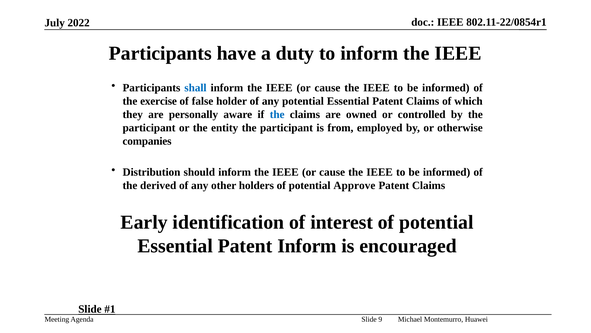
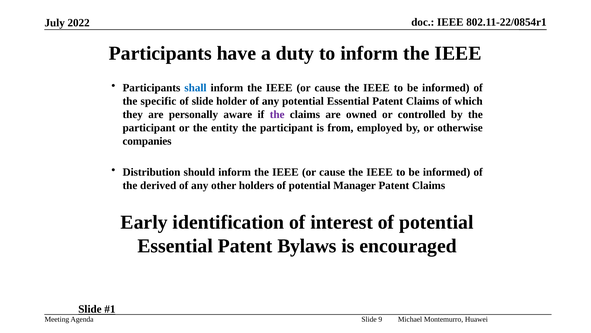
exercise: exercise -> specific (158, 101)
of false: false -> slide (203, 101)
the colour: blue -> purple (277, 114)
Approve: Approve -> Manager (355, 185)
Patent Inform: Inform -> Bylaws (307, 246)
